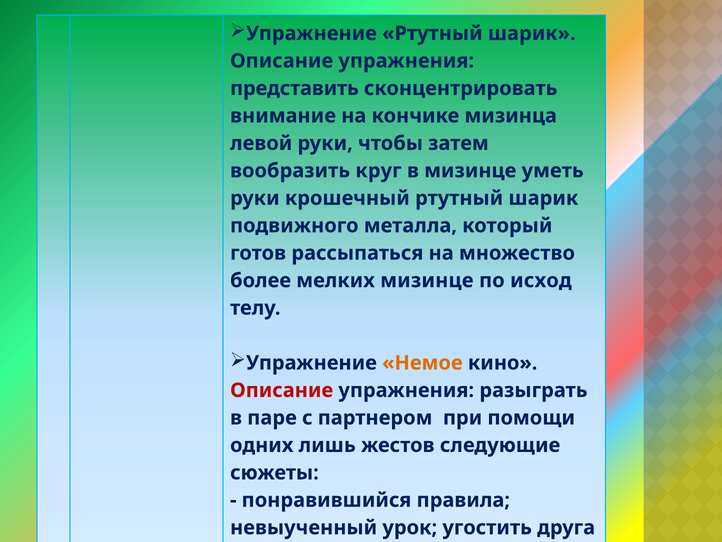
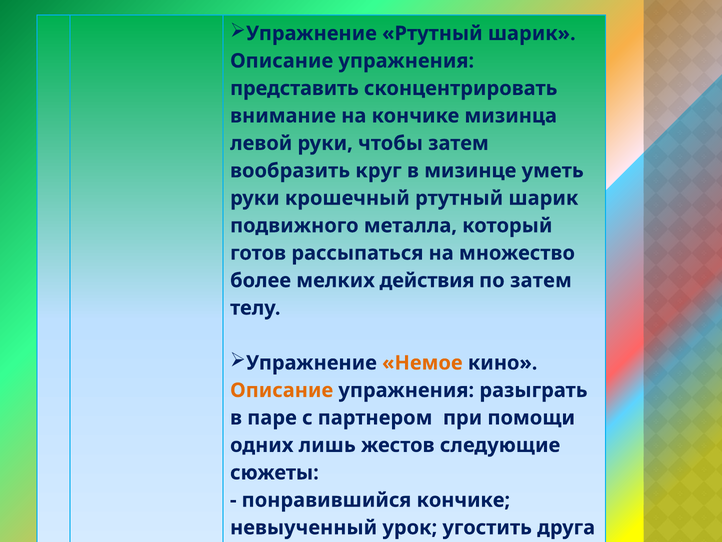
мелких мизинце: мизинце -> действия (427, 280)
по исход: исход -> затем (541, 280)
Описание colour: red -> orange (282, 390)
понравившийся правила: правила -> кончике (463, 500)
